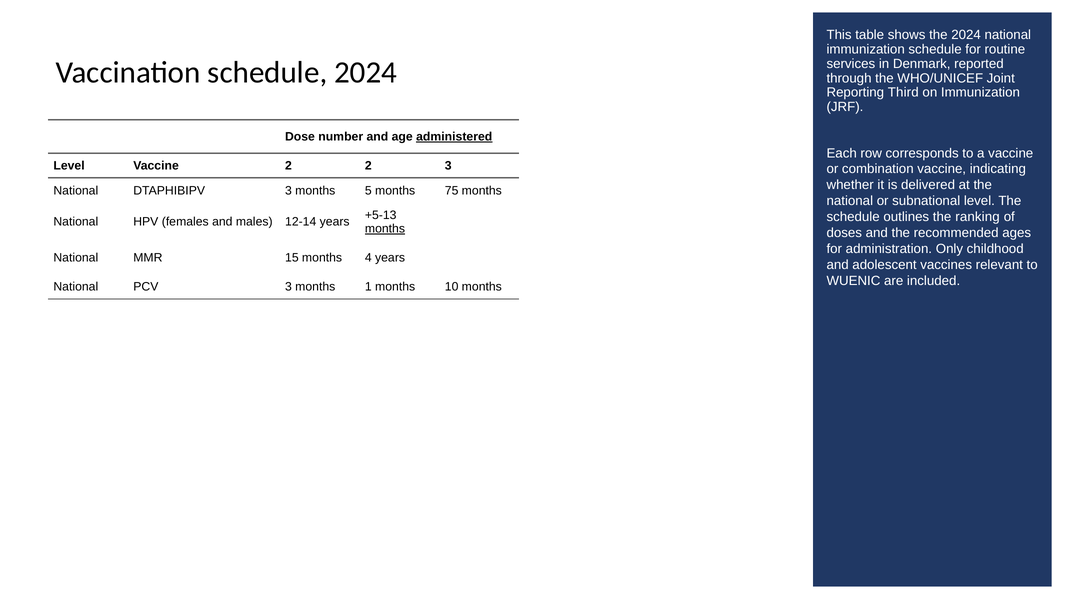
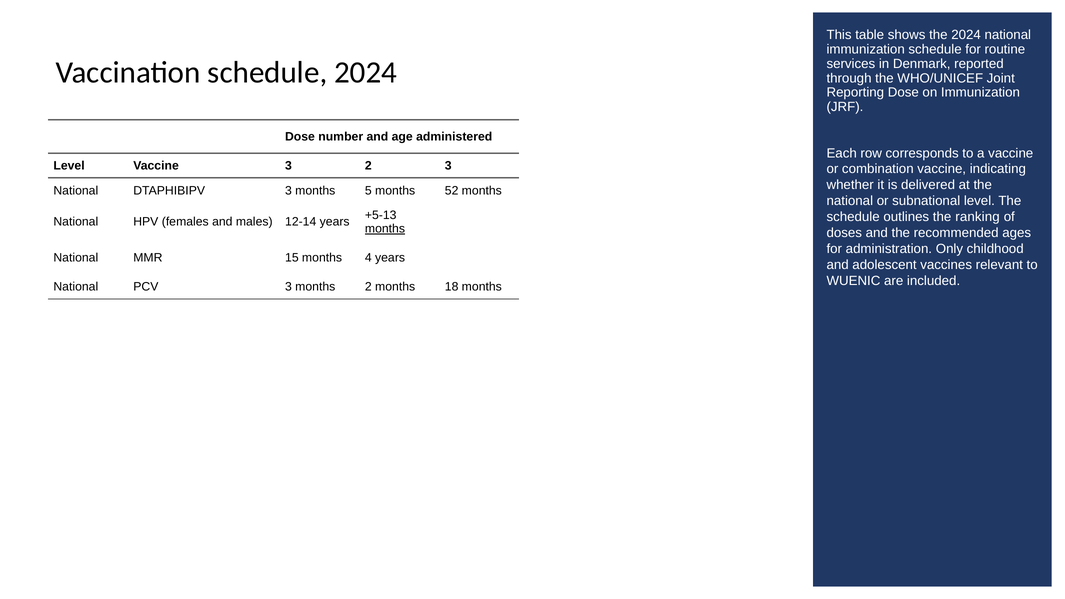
Reporting Third: Third -> Dose (903, 92)
administered underline: present -> none (454, 137)
Vaccine 2: 2 -> 3 (288, 166)
75: 75 -> 52 (452, 191)
months 1: 1 -> 2 (368, 287)
10: 10 -> 18 (452, 287)
